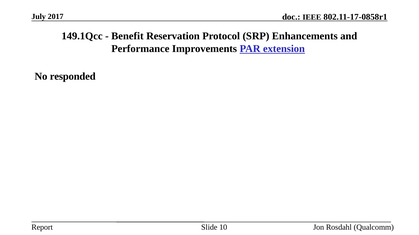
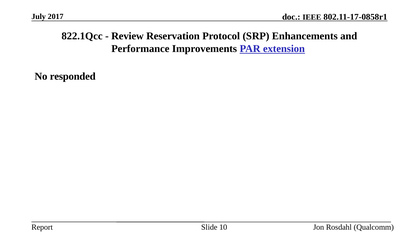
149.1Qcc: 149.1Qcc -> 822.1Qcc (82, 36)
Benefit: Benefit -> Review (127, 36)
